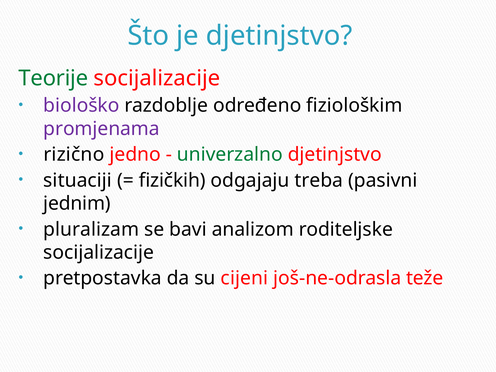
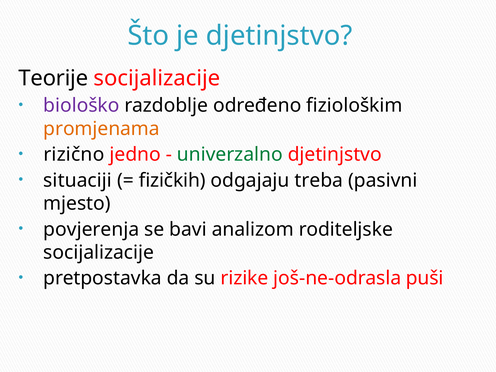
Teorije colour: green -> black (53, 78)
promjenama colour: purple -> orange (102, 129)
jednim: jednim -> mjesto (77, 203)
pluralizam: pluralizam -> povjerenja (91, 229)
cijeni: cijeni -> rizike (245, 278)
teže: teže -> puši (425, 278)
